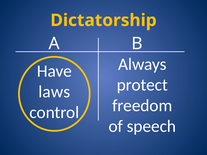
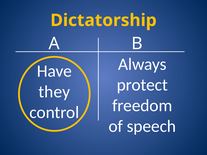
laws: laws -> they (54, 92)
